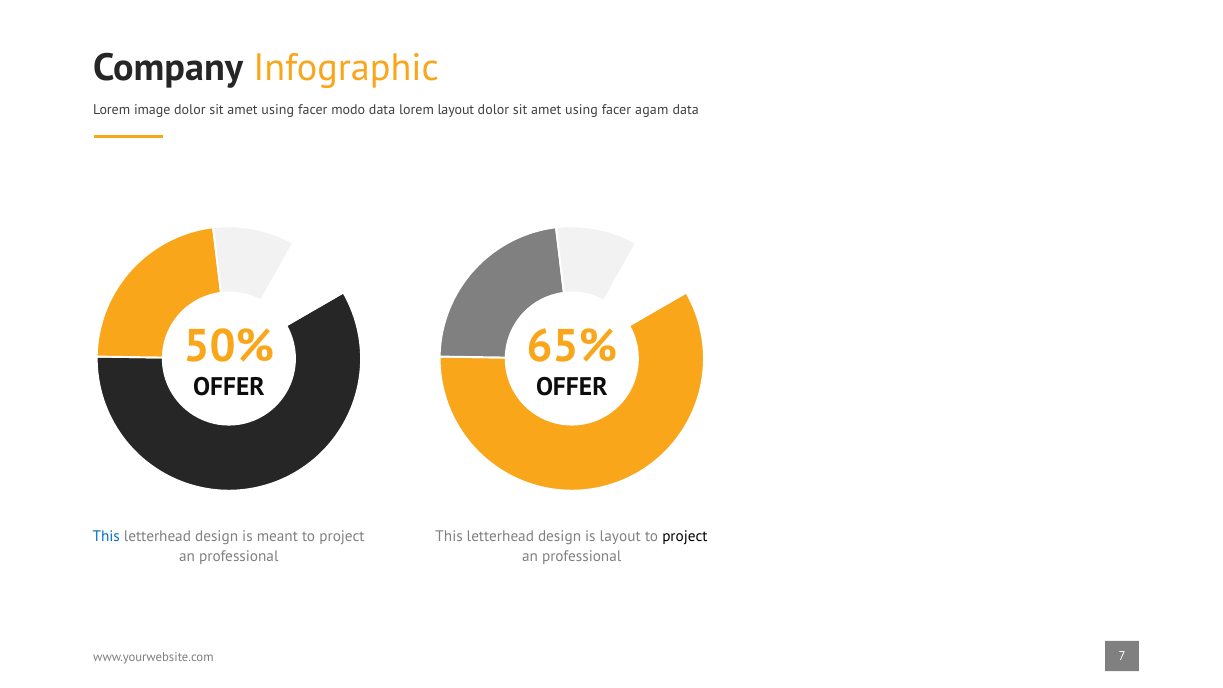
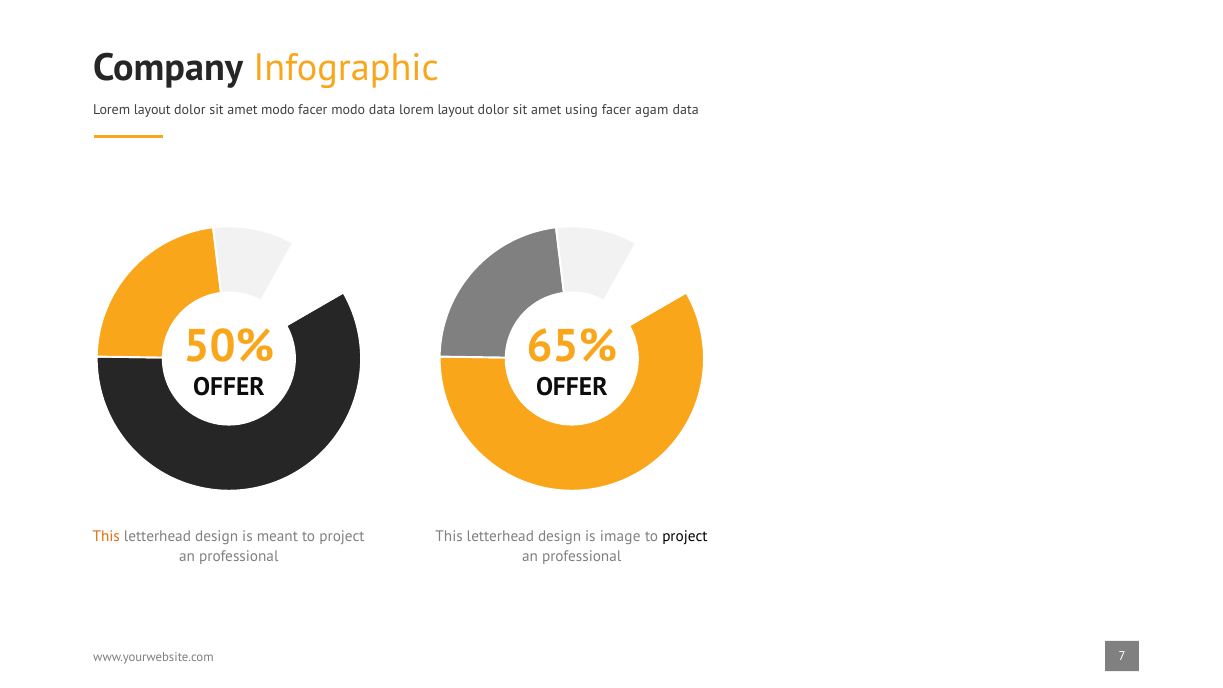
image: image -> layout (152, 110)
using: using -> modo (278, 110)
This colour: blue -> orange (106, 536)
is layout: layout -> image (620, 536)
